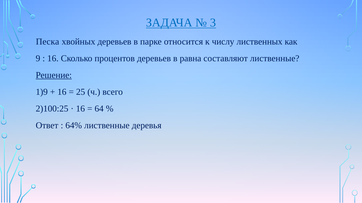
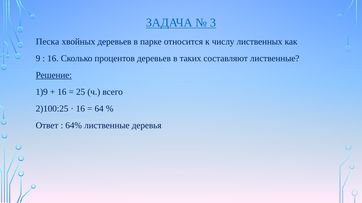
равна: равна -> таких (190, 59)
